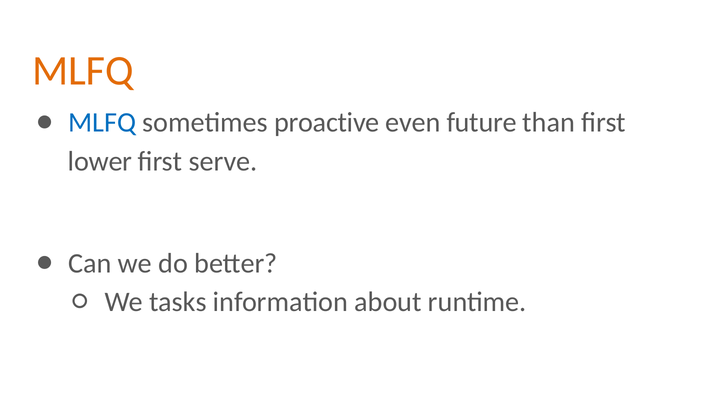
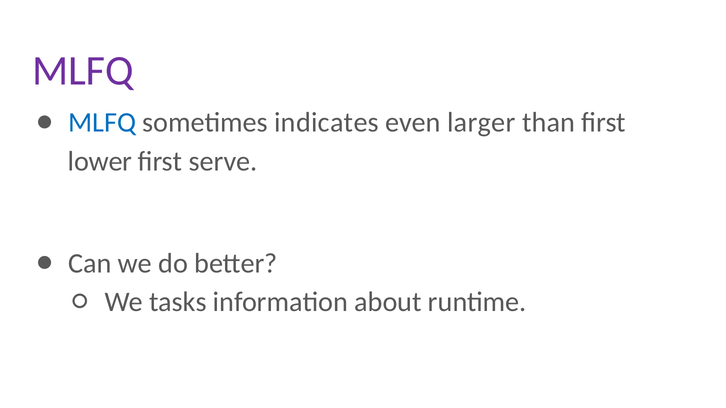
MLFQ colour: orange -> purple (83, 71)
proactive: proactive -> indicates (327, 123)
future: future -> larger (481, 123)
